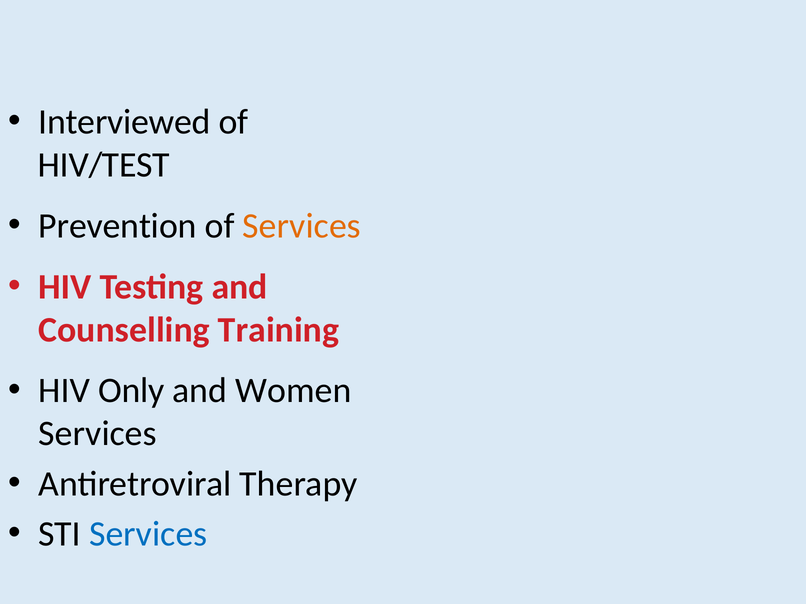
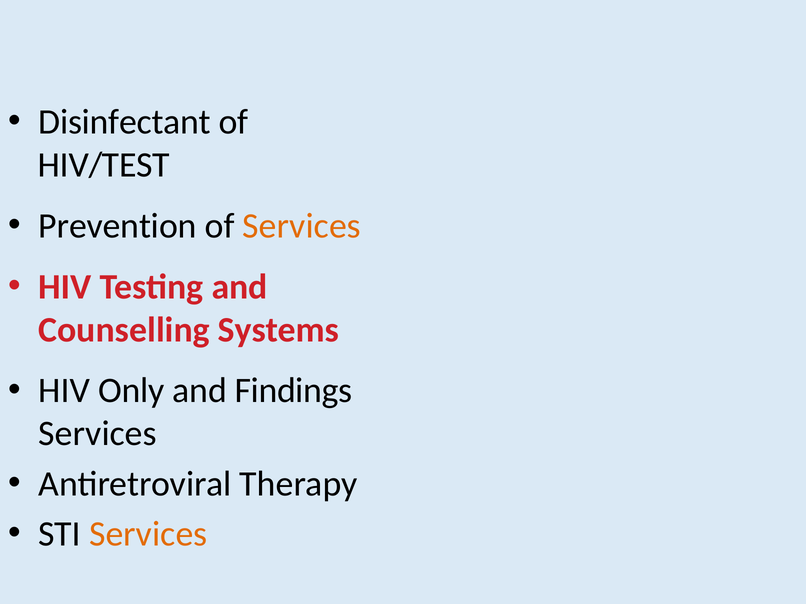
Interviewed: Interviewed -> Disinfectant (125, 122)
Training: Training -> Systems (279, 330)
Women: Women -> Findings (293, 391)
Services colour: blue -> orange (148, 534)
